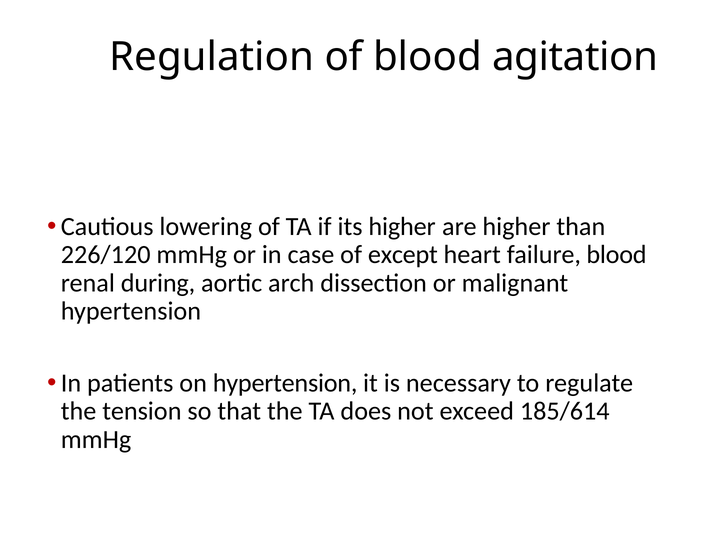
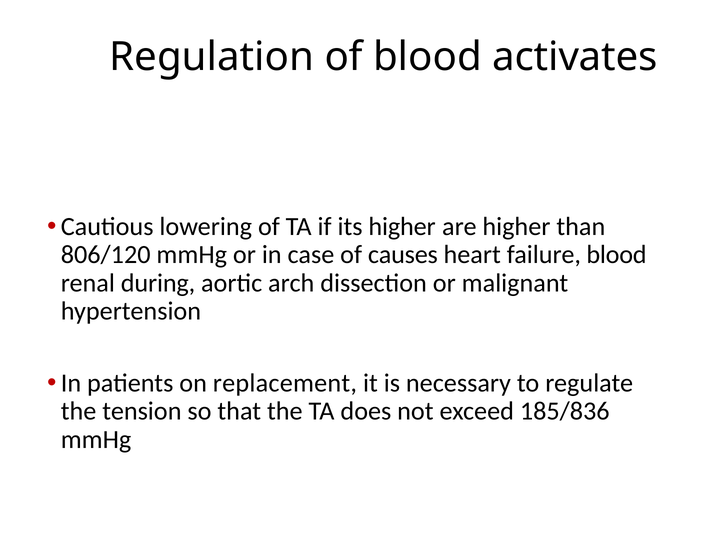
agitation: agitation -> activates (575, 57)
226/120: 226/120 -> 806/120 (106, 255)
except: except -> causes (403, 255)
on hypertension: hypertension -> replacement (285, 383)
185/614: 185/614 -> 185/836 (565, 412)
